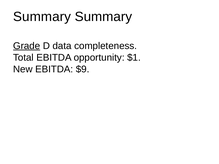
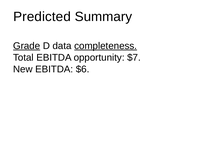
Summary: Summary -> Predicted (42, 17)
completeness underline: none -> present (106, 46)
$1: $1 -> $7 (134, 58)
$9: $9 -> $6 (83, 69)
